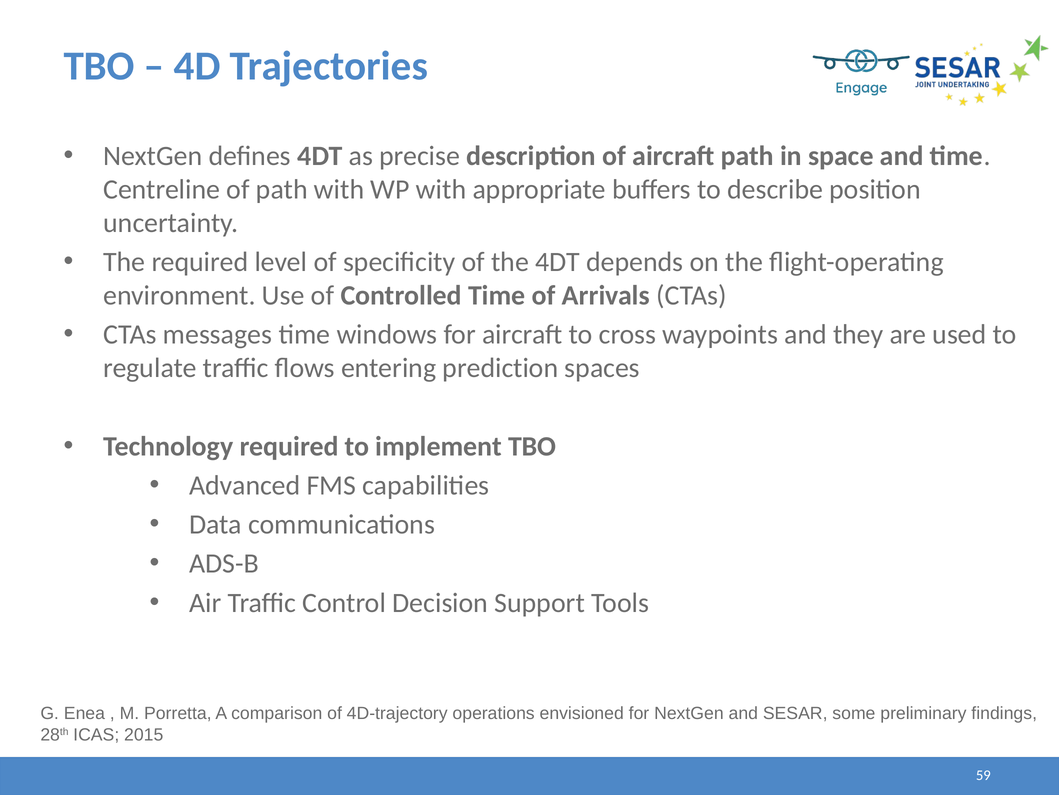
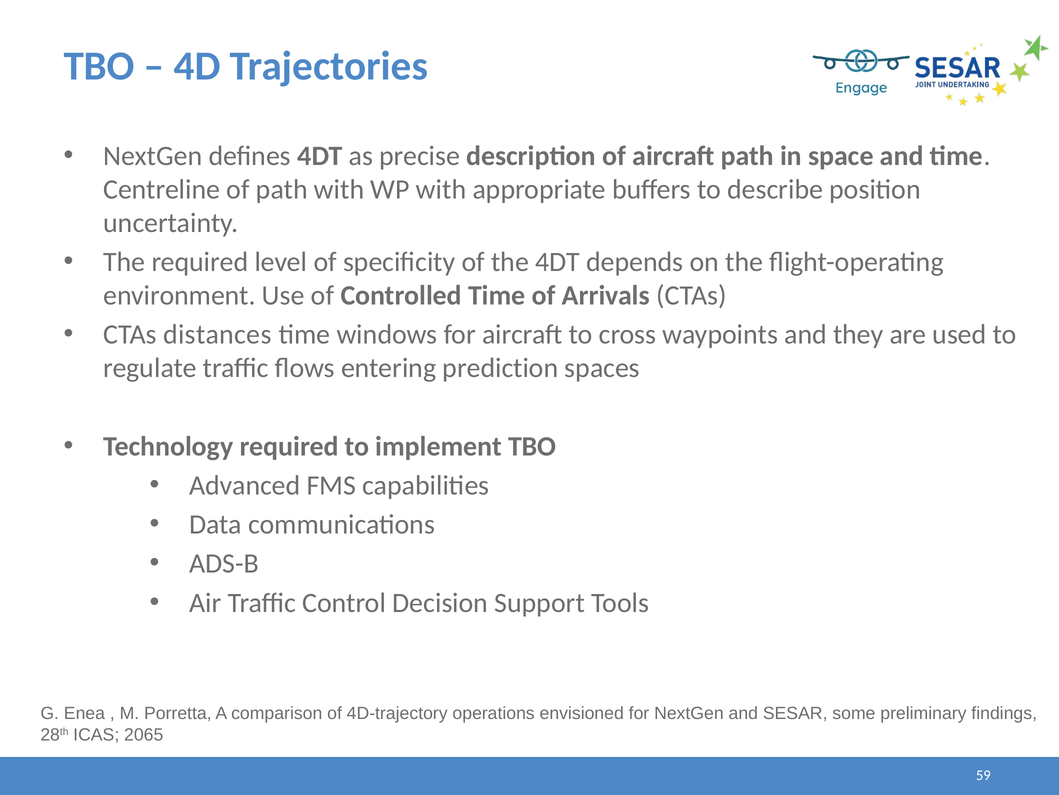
messages: messages -> distances (217, 334)
2015: 2015 -> 2065 (144, 734)
